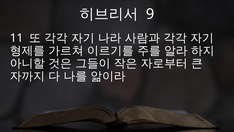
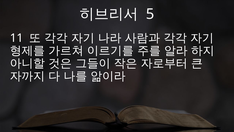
9: 9 -> 5 (150, 14)
